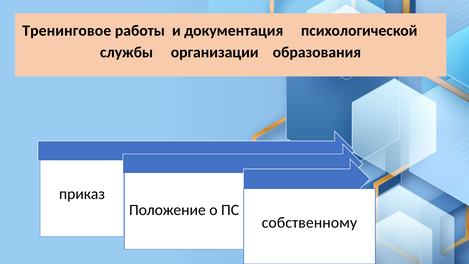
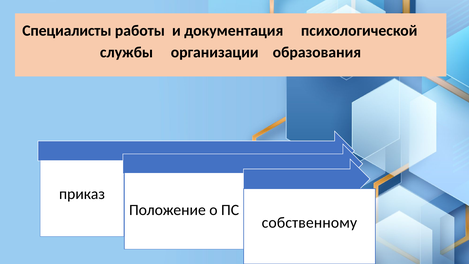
Тренинговое: Тренинговое -> Специалисты (67, 31)
